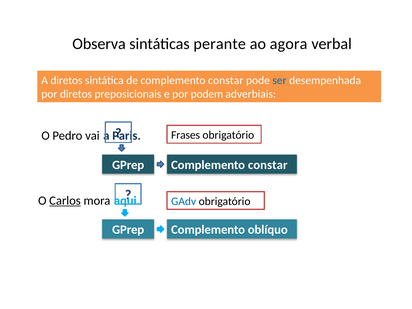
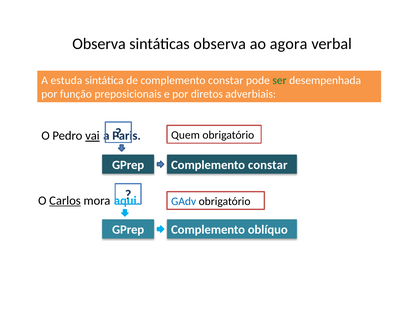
sintáticas perante: perante -> observa (220, 44)
A diretos: diretos -> estuda (66, 80)
ser colour: blue -> green (280, 80)
por diretos: diretos -> função (76, 94)
podem: podem -> diretos (207, 94)
Frases: Frases -> Quem (185, 135)
vai underline: none -> present (92, 136)
